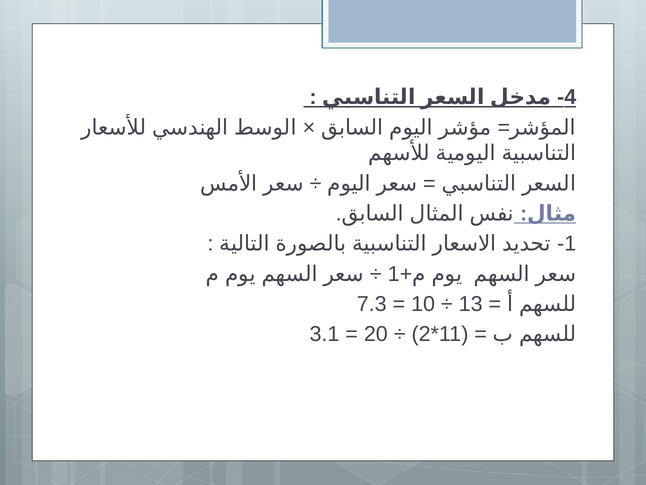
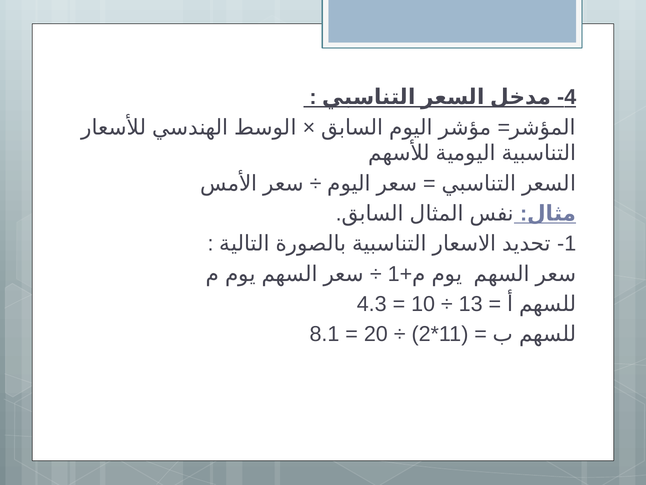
7.3: 7.3 -> 4.3 (372, 304)
3.1: 3.1 -> 8.1 (324, 334)
